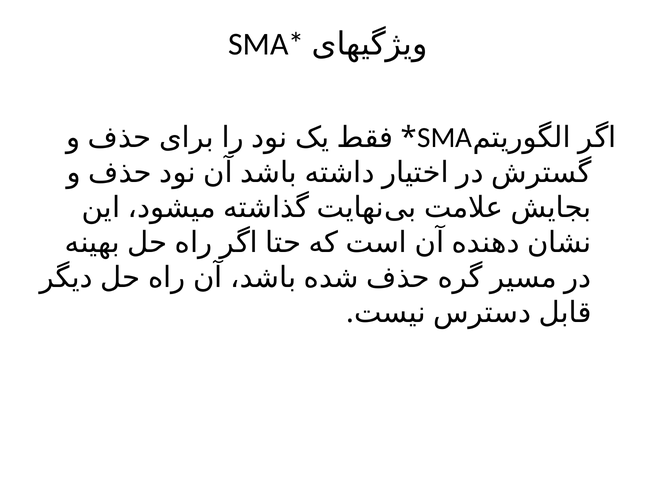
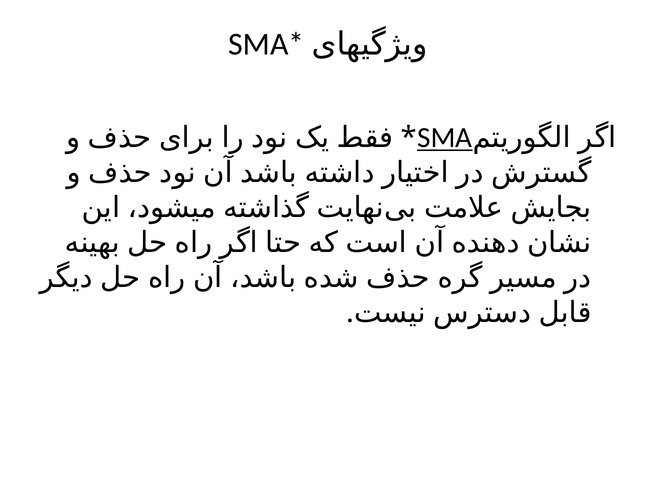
SMA underline: none -> present (445, 138)
